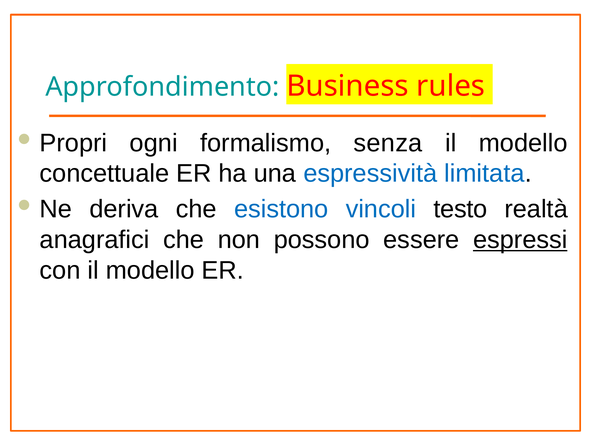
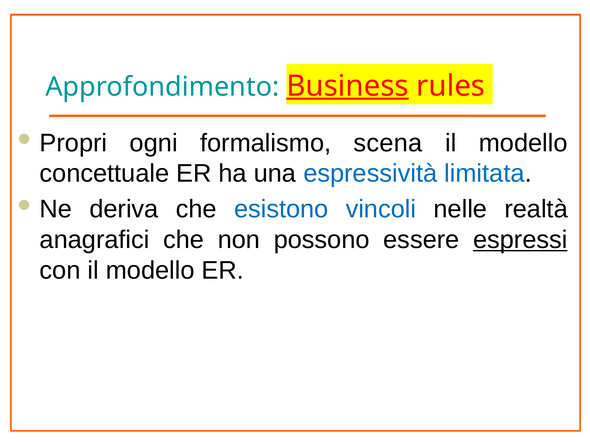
Business underline: none -> present (348, 86)
senza: senza -> scena (388, 143)
testo: testo -> nelle (460, 209)
